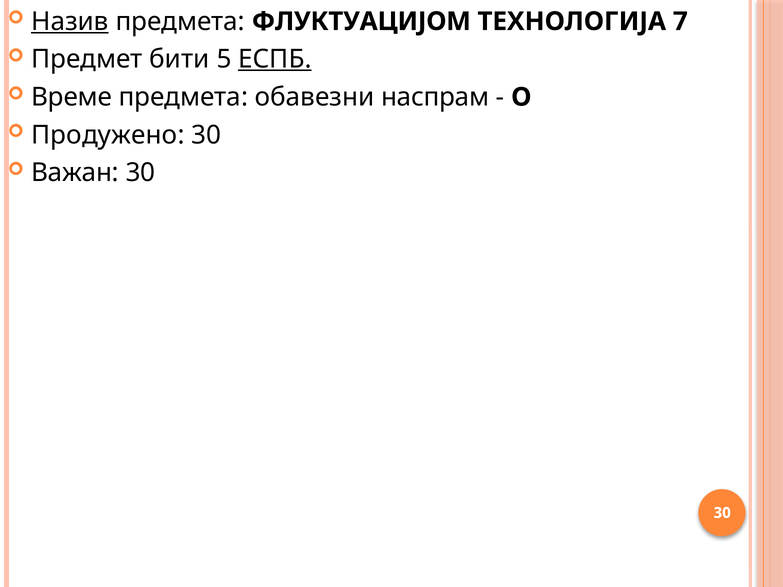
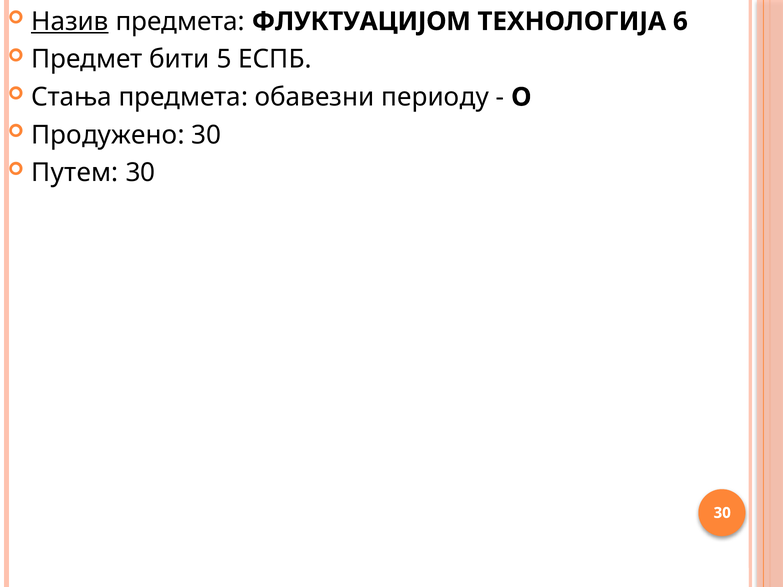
7: 7 -> 6 (680, 21)
ЕСПБ underline: present -> none (275, 59)
Време: Време -> Стања (72, 97)
наспрам: наспрам -> периоду (435, 97)
Важан: Важан -> Путем (75, 173)
